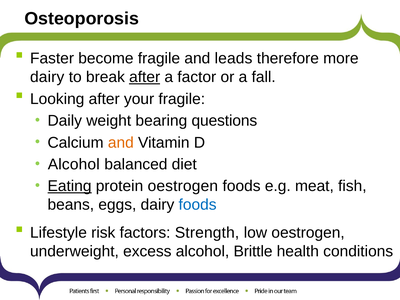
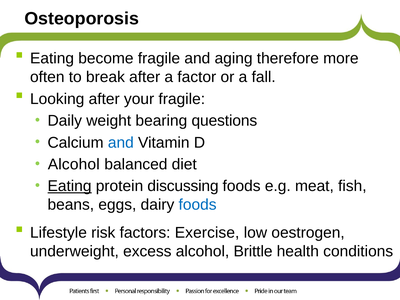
Faster: Faster -> Eating (52, 58)
leads: leads -> aging (234, 58)
dairy: dairy -> often (47, 77)
after underline: present -> none (145, 77)
and colour: orange -> blue (121, 143)
protein oestrogen: oestrogen -> discussing (183, 186)
Strength: Strength -> Exercise (207, 233)
